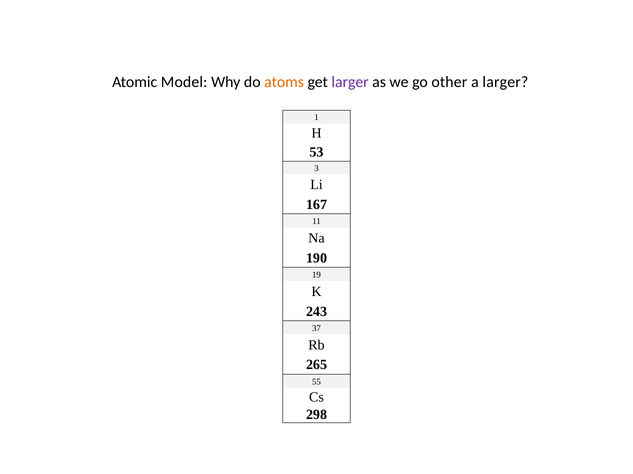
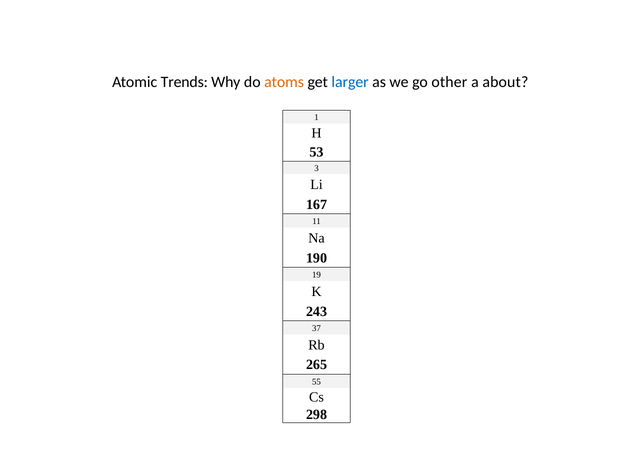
Model: Model -> Trends (184, 82)
larger colour: purple -> blue (350, 82)
a larger: larger -> about (505, 82)
